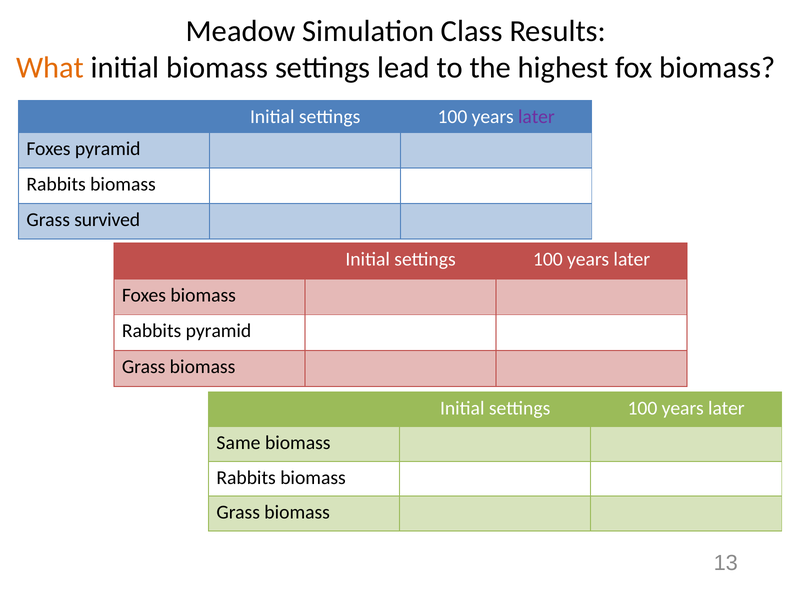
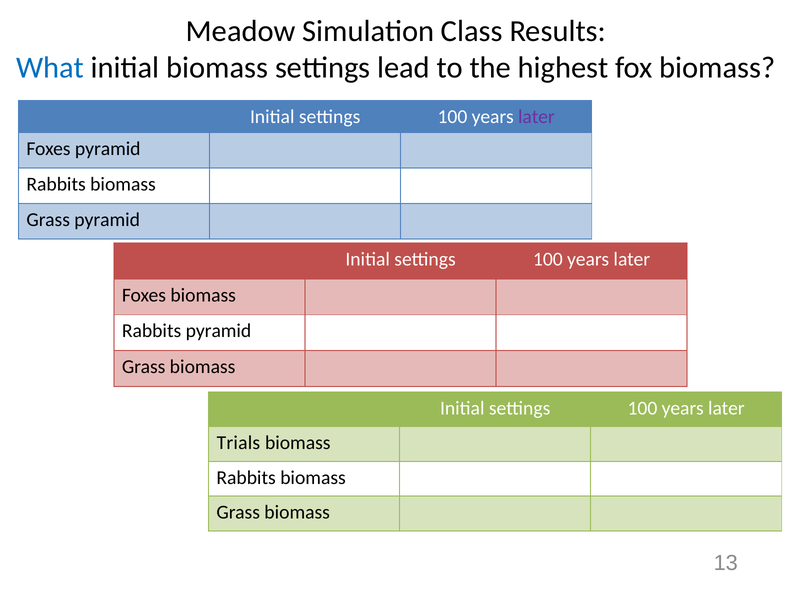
What colour: orange -> blue (50, 68)
Grass survived: survived -> pyramid (107, 220)
Same: Same -> Trials (238, 443)
